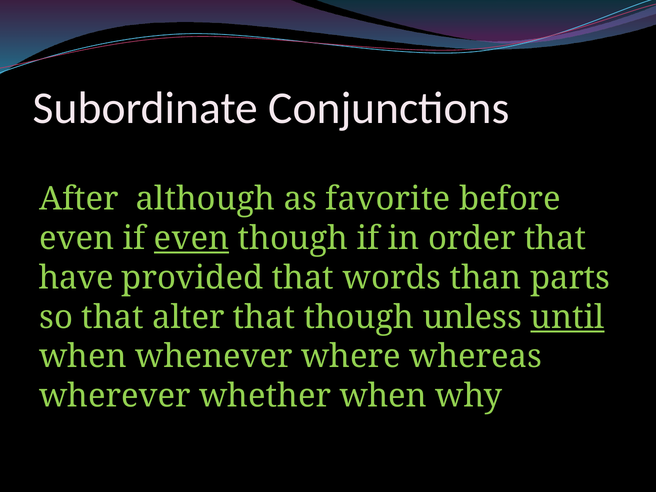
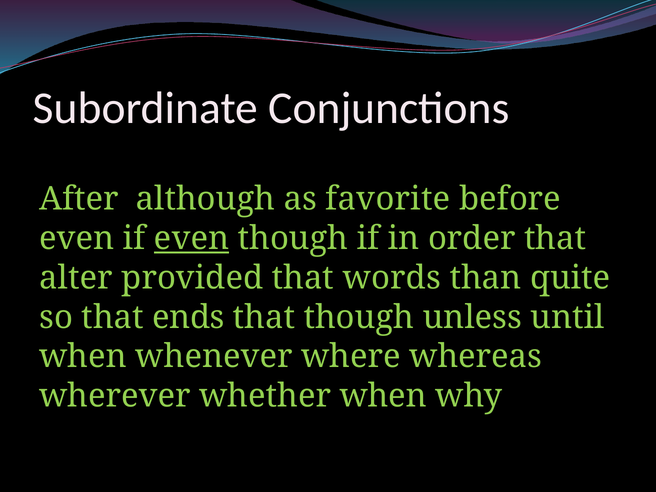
have: have -> alter (76, 278)
parts: parts -> quite (570, 278)
alter: alter -> ends (188, 317)
until underline: present -> none (567, 317)
